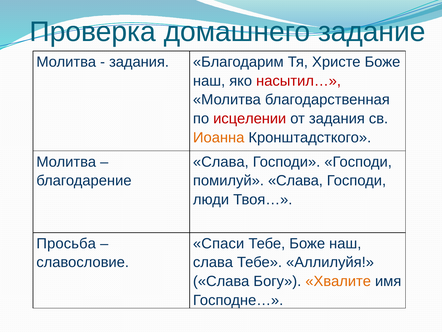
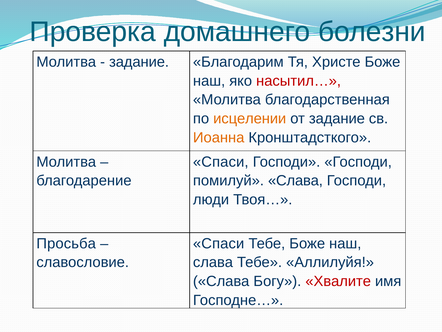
задание: задание -> болезни (372, 32)
задания: задания -> задание (139, 62)
исцелении colour: red -> orange (250, 118)
от задания: задания -> задание (337, 118)
Слава: Слава -> Спаси (221, 162)
Хвалите colour: orange -> red (338, 281)
